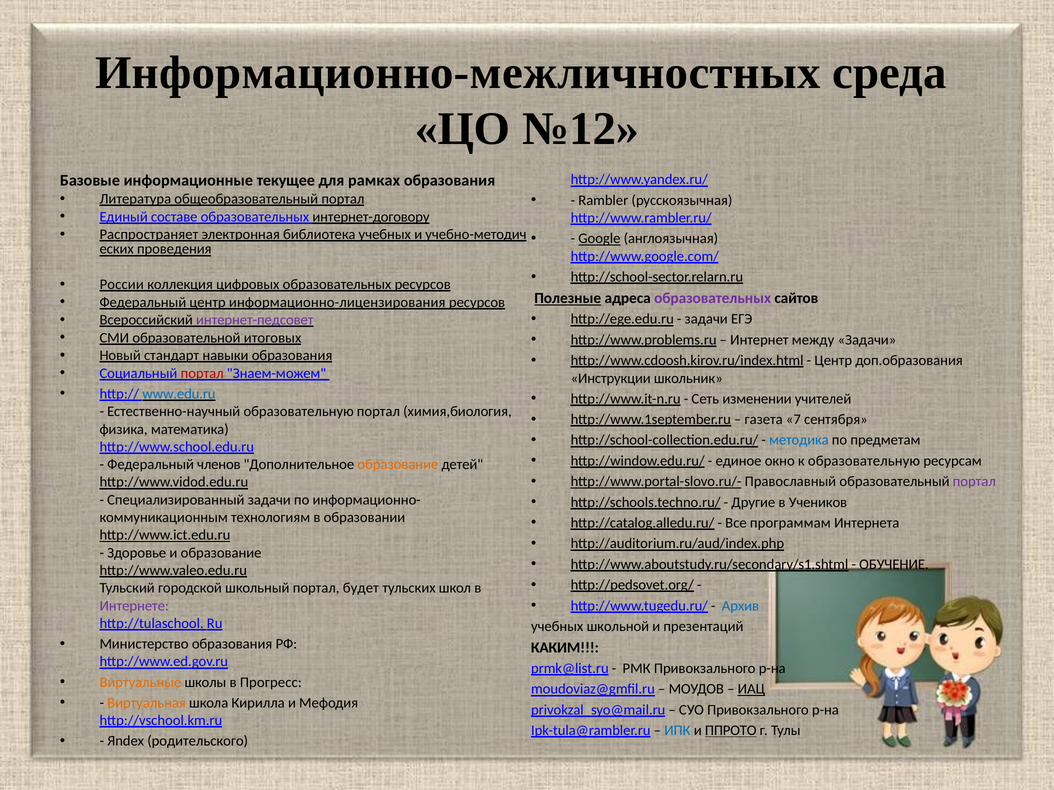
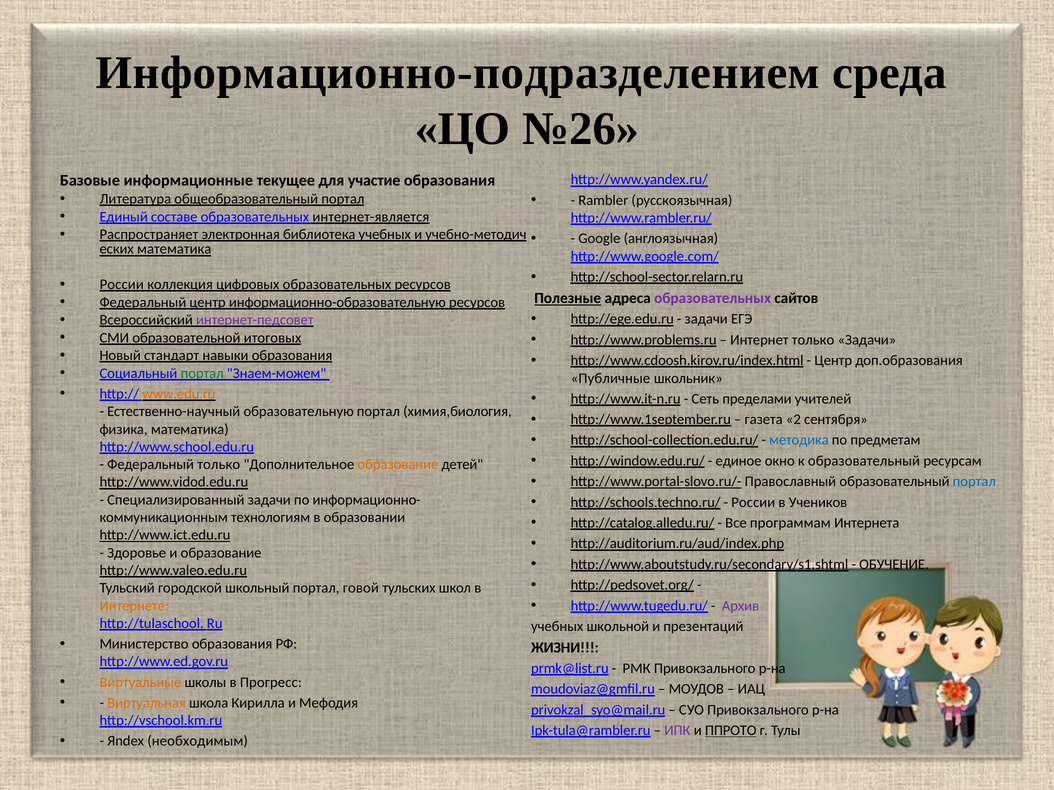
Информационно-межличностных: Информационно-межличностных -> Информационно-подразделением (458, 73)
№12: №12 -> №26 (581, 129)
рамках: рамках -> участие (374, 181)
интернет-договору: интернет-договору -> интернет-является (371, 217)
Google underline: present -> none (599, 239)
проведения: проведения -> математика (174, 249)
информационно-лицензирования: информационно-лицензирования -> информационно-образовательную (337, 302)
Интернет между: между -> только (813, 340)
портал colour: red -> green (202, 373)
Инструкции: Инструкции -> Публичные (611, 378)
www.edu.ru colour: blue -> orange (179, 394)
изменении: изменении -> пределами (757, 399)
7: 7 -> 2 (793, 420)
к образовательную: образовательную -> образовательный (864, 461)
Федеральный членов: членов -> только (219, 465)
портал colour: purple -> blue (974, 482)
Другие: Другие -> России (753, 503)
будет: будет -> говой (361, 589)
Архив colour: blue -> purple (740, 606)
Интернете colour: purple -> orange (134, 606)
КАКИМ: КАКИМ -> ЖИЗНИ (565, 648)
ИАЦ underline: present -> none (751, 690)
ИПК colour: blue -> purple (677, 731)
родительского: родительского -> необходимым (198, 742)
